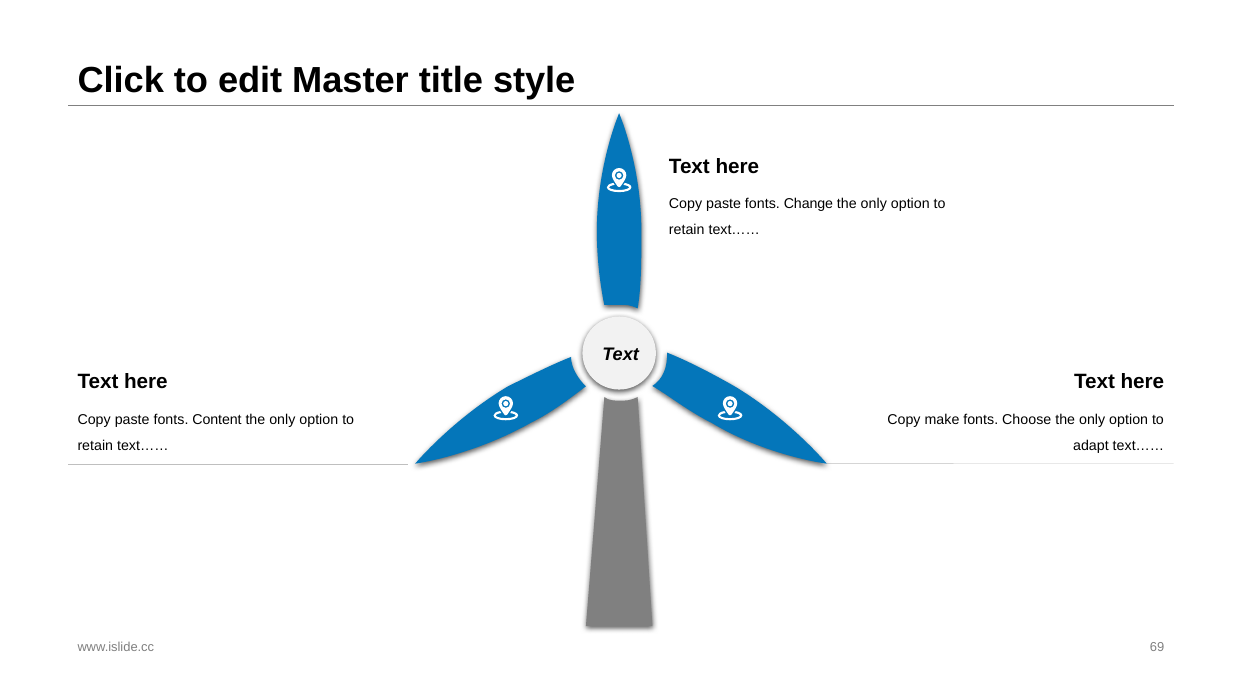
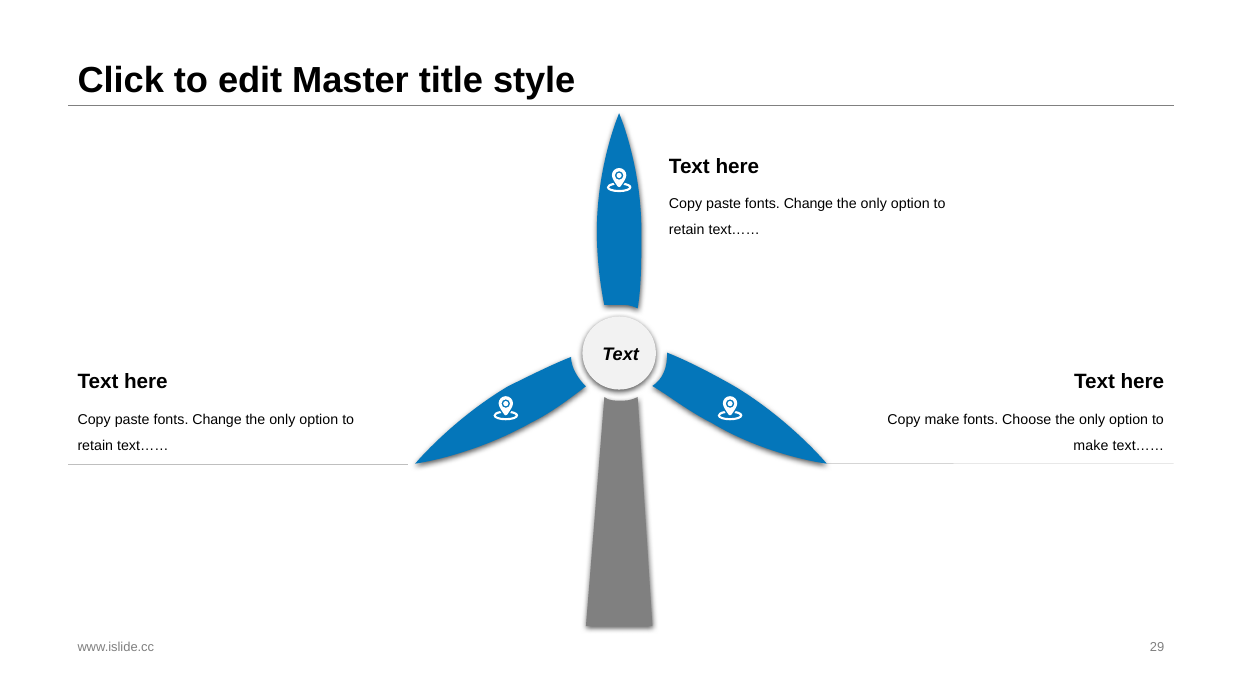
Content: Content -> Change (217, 420)
adapt: adapt -> make (1091, 445)
69: 69 -> 29 (1157, 647)
